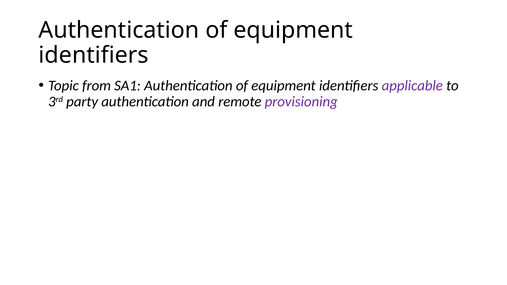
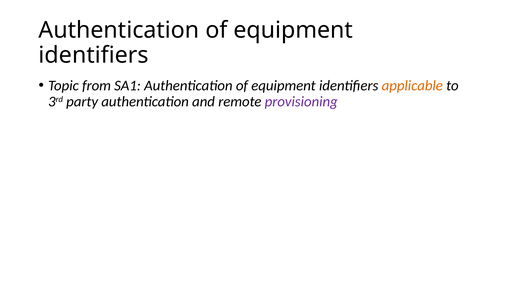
applicable colour: purple -> orange (412, 86)
